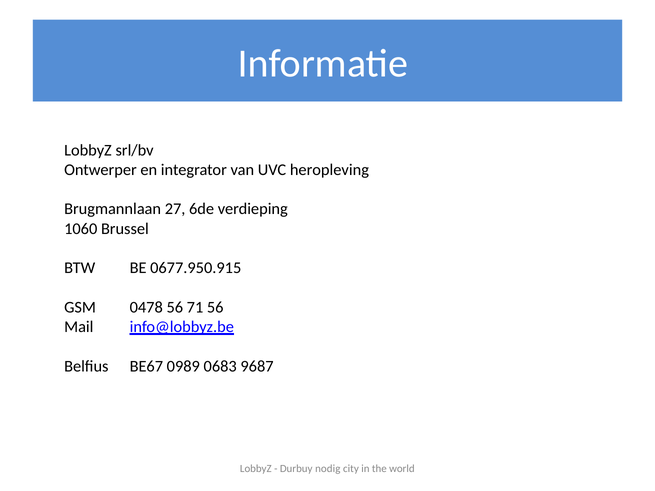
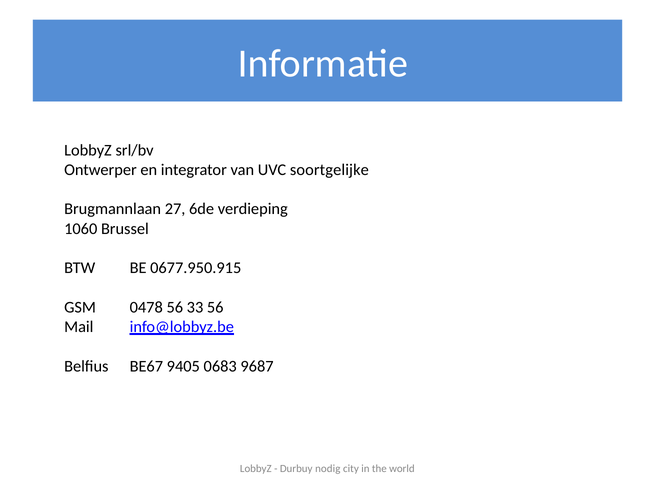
heropleving: heropleving -> soortgelijke (329, 170)
71: 71 -> 33 (195, 307)
0989: 0989 -> 9405 (183, 367)
